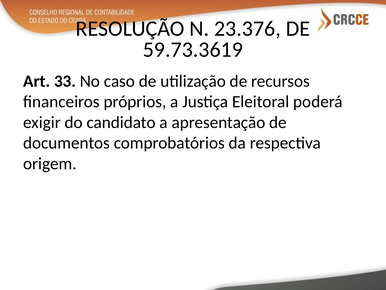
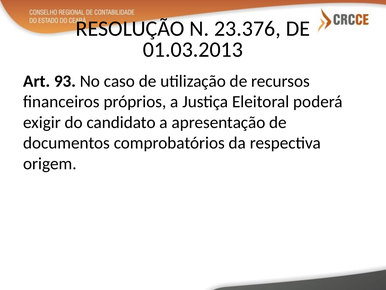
59.73.3619: 59.73.3619 -> 01.03.2013 (193, 50)
33: 33 -> 93 (65, 81)
